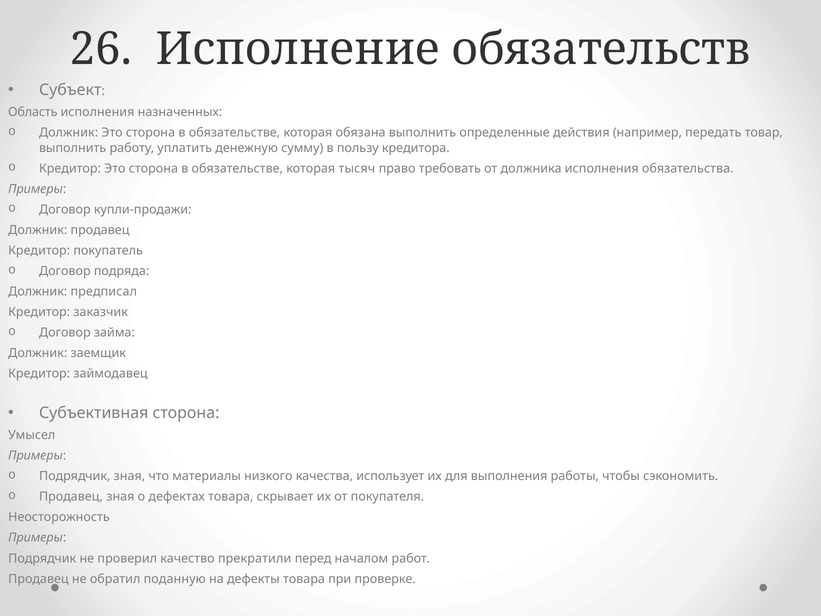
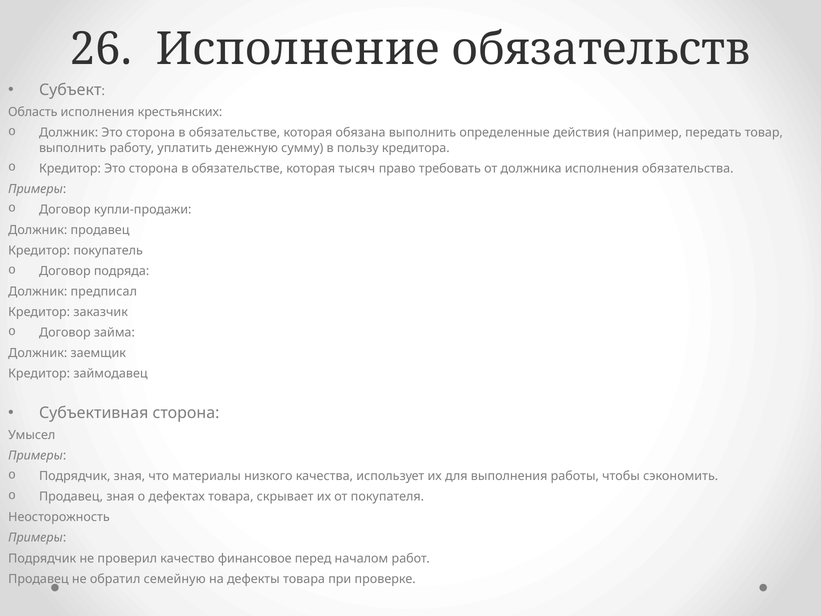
назначенных: назначенных -> крестьянских (180, 112)
прекратили: прекратили -> финансовое (255, 558)
поданную: поданную -> семейную (175, 579)
